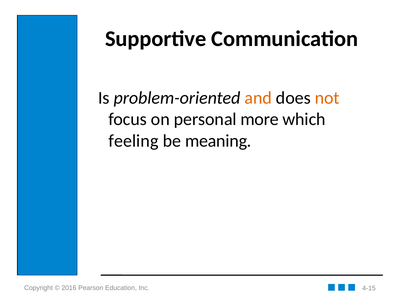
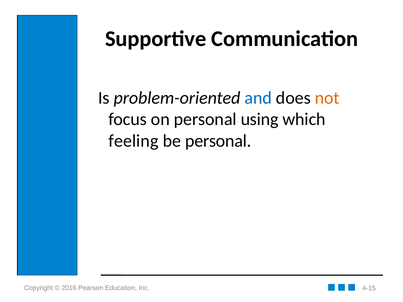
and colour: orange -> blue (258, 98)
more: more -> using (260, 119)
be meaning: meaning -> personal (218, 141)
